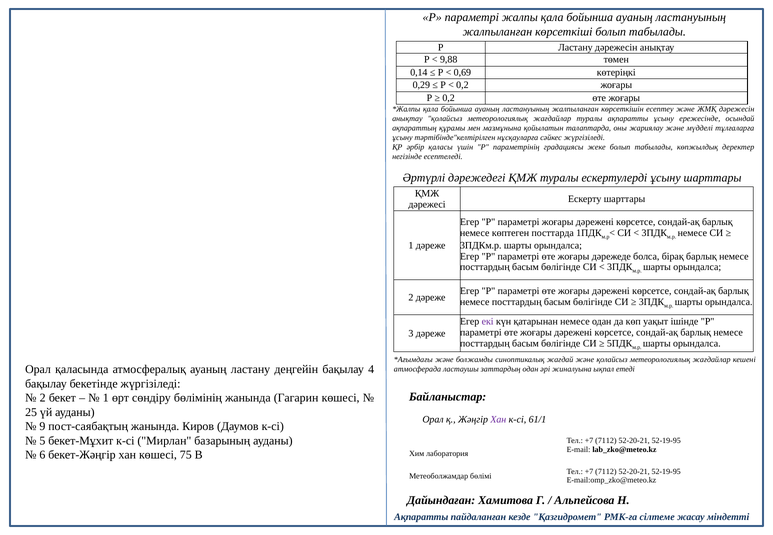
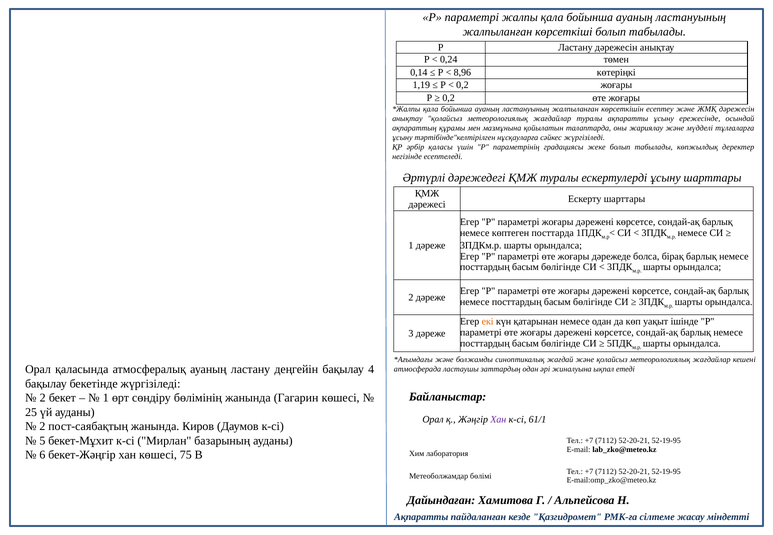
9,88: 9,88 -> 0,24 (449, 60)
0,69: 0,69 -> 8,96 (462, 72)
0,29: 0,29 -> 1,19 (421, 85)
екі colour: purple -> orange (488, 322)
9: 9 -> 2 (42, 426)
